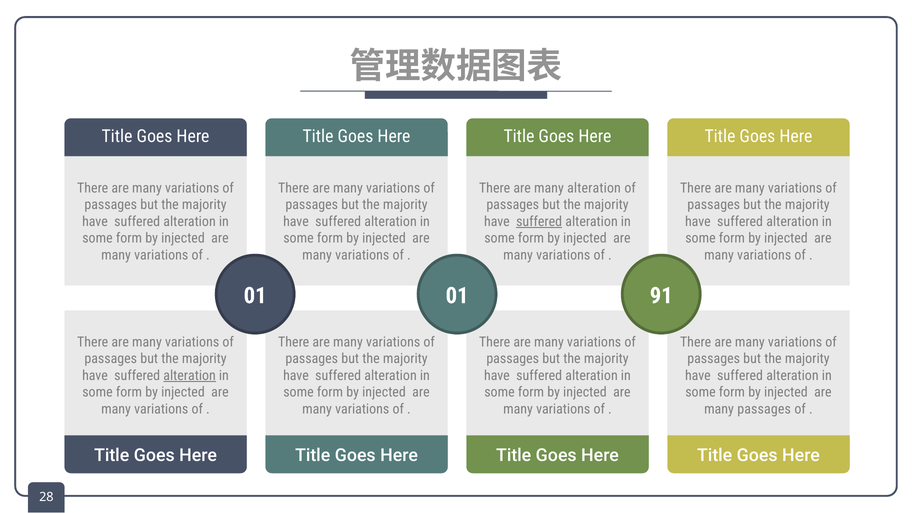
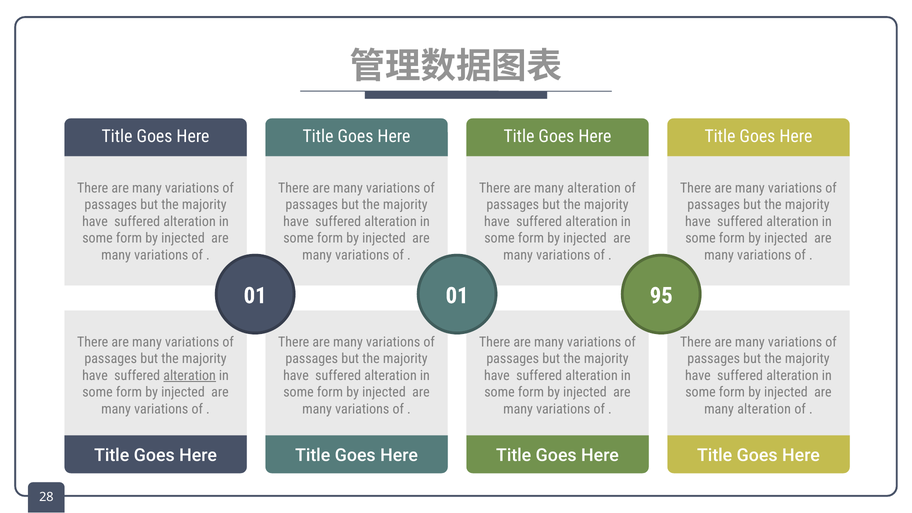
suffered underline: present -> none (539, 222)
91: 91 -> 95 (661, 296)
passages: passages -> alteration (764, 409)
